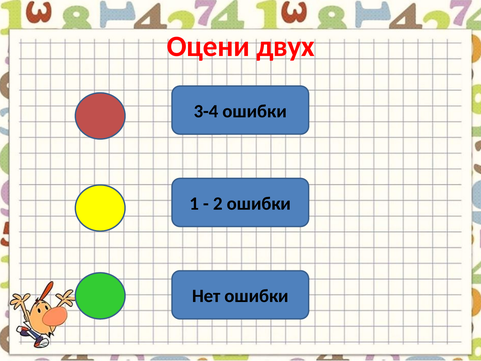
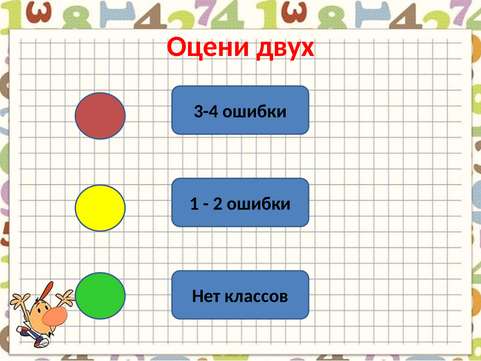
Нет ошибки: ошибки -> классов (257, 296)
